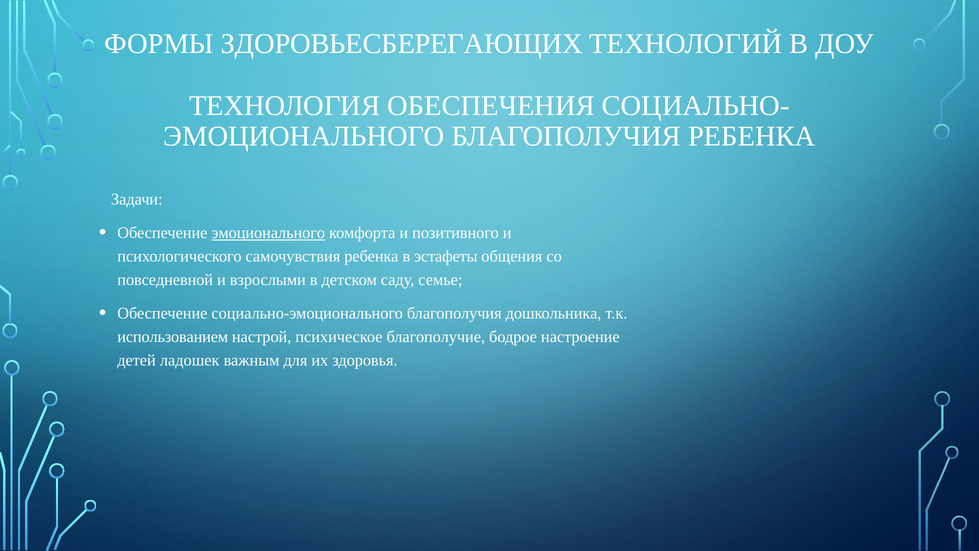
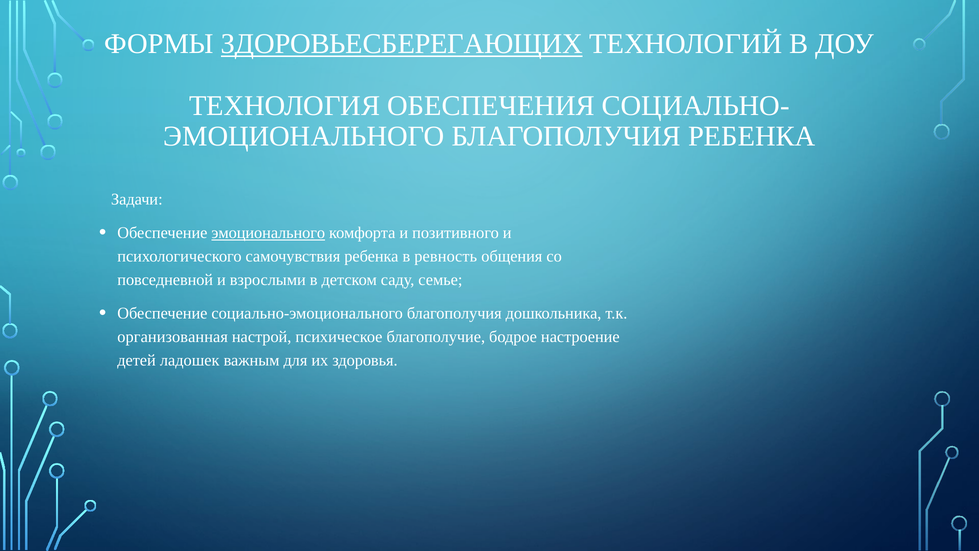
ЗДОРОВЬЕСБЕРЕГАЮЩИХ underline: none -> present (402, 44)
эстафеты: эстафеты -> ревность (446, 256)
использованием: использованием -> организованная (173, 337)
